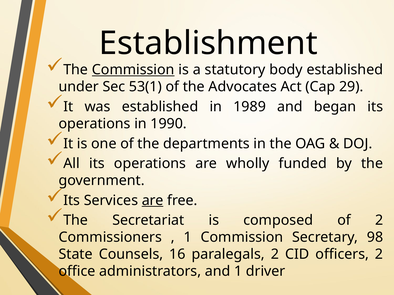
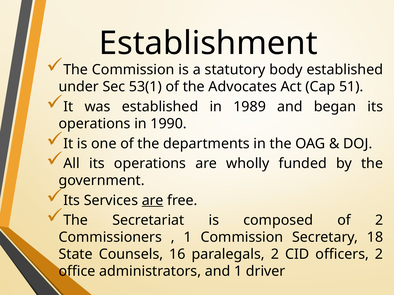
Commission underline: present -> none (133, 70)
29: 29 -> 51 (351, 87)
98: 98 -> 18 (375, 238)
